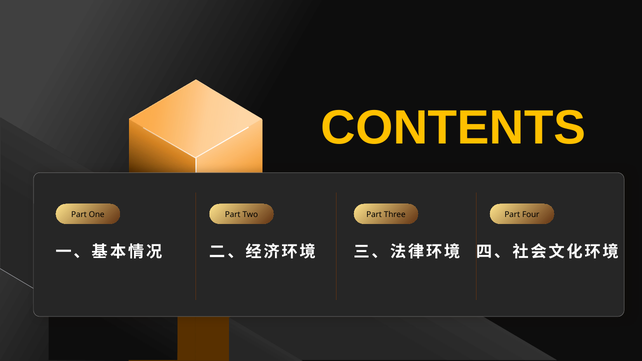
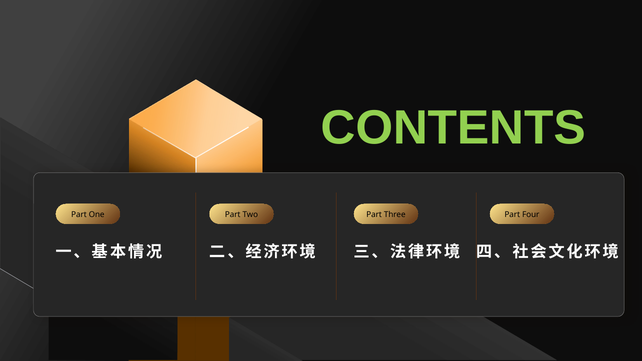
CONTENTS colour: yellow -> light green (453, 128)
